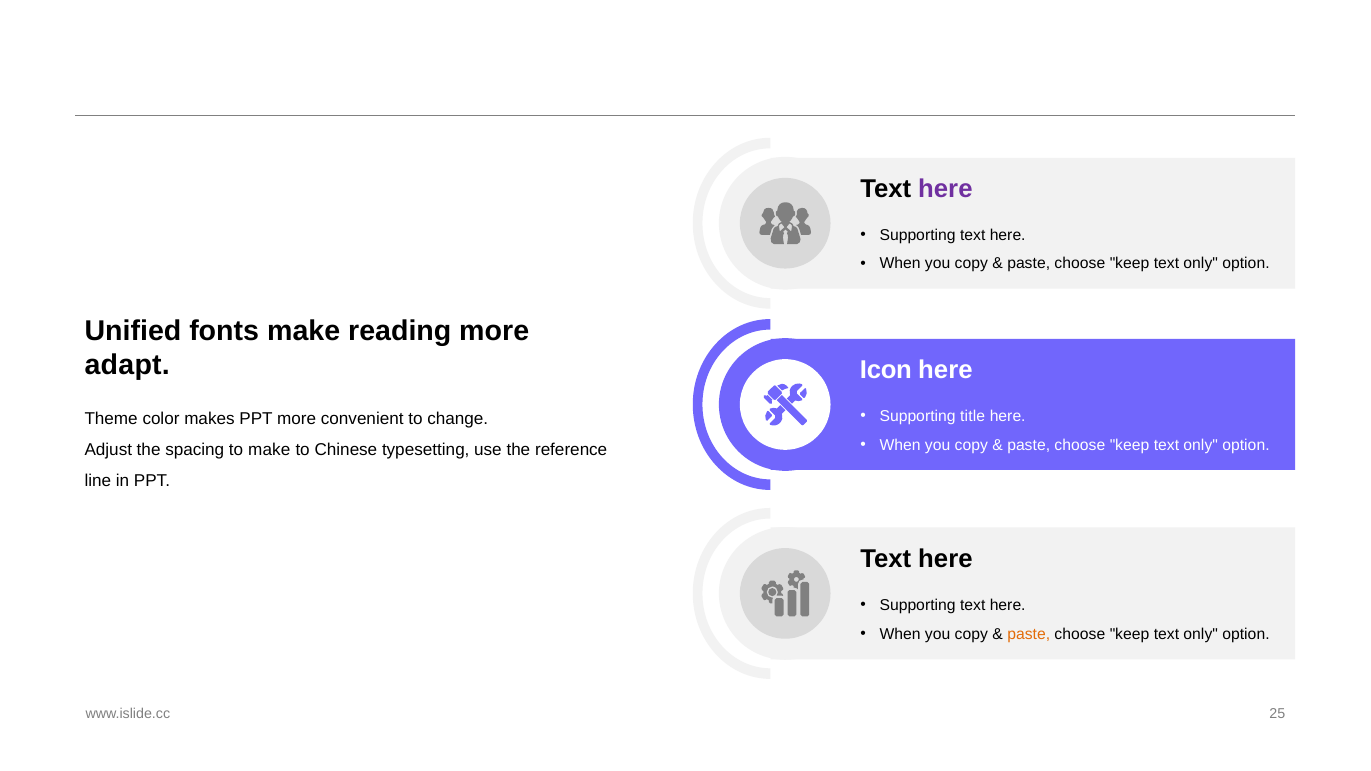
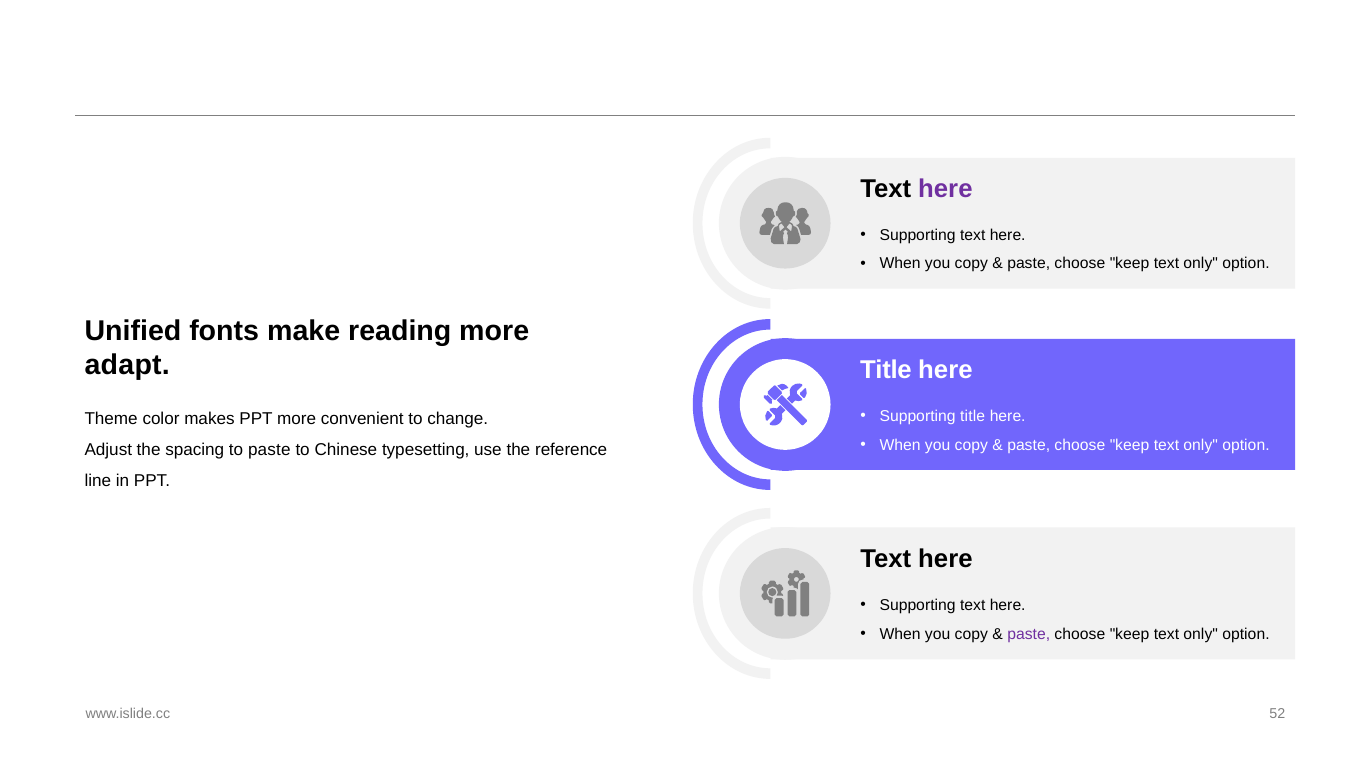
Icon: Icon -> Title (886, 370)
to make: make -> paste (269, 450)
paste colour: orange -> purple (1029, 634)
25: 25 -> 52 (1277, 714)
